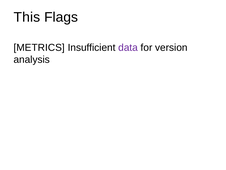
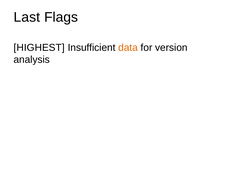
This: This -> Last (27, 17)
METRICS: METRICS -> HIGHEST (39, 47)
data colour: purple -> orange (128, 47)
